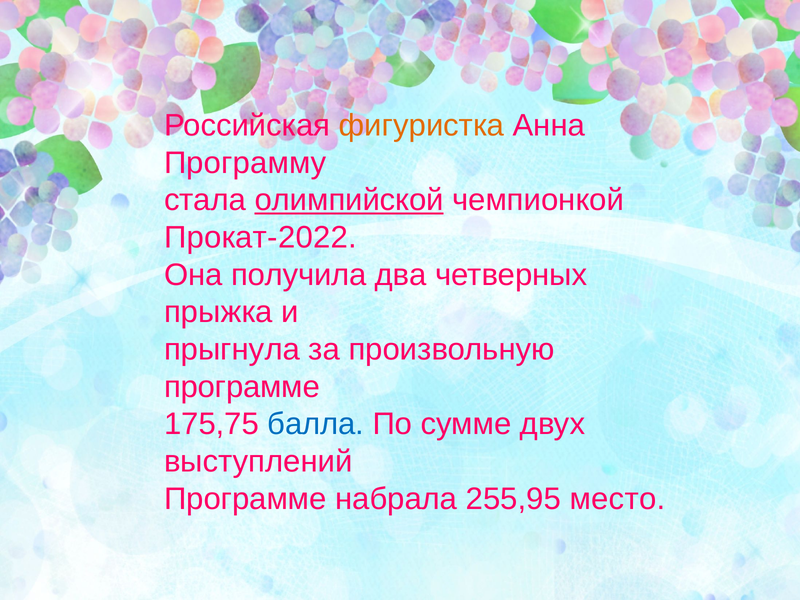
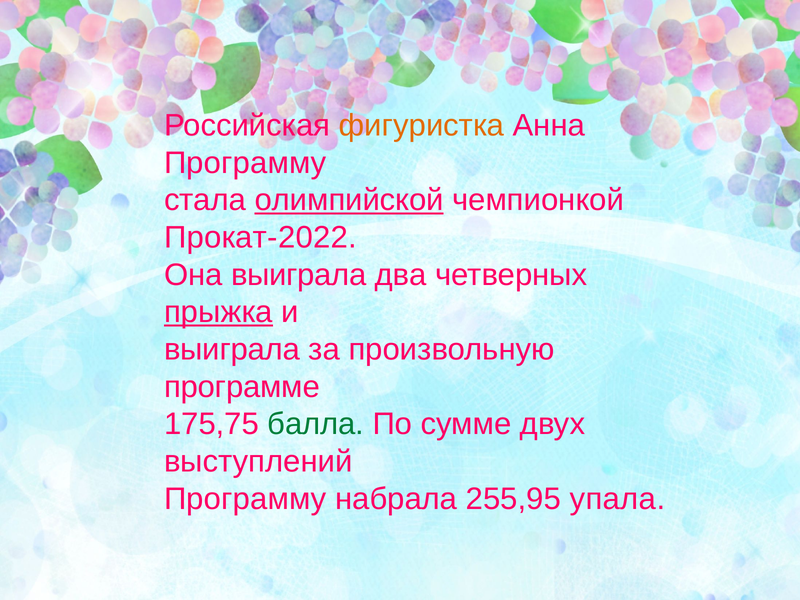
Она получила: получила -> выиграла (299, 275)
прыжка underline: none -> present (218, 312)
прыгнула: прыгнула -> выиграла (232, 350)
балла colour: blue -> green (316, 424)
Программе: Программе -> Программу (245, 499)
место: место -> упала (617, 499)
